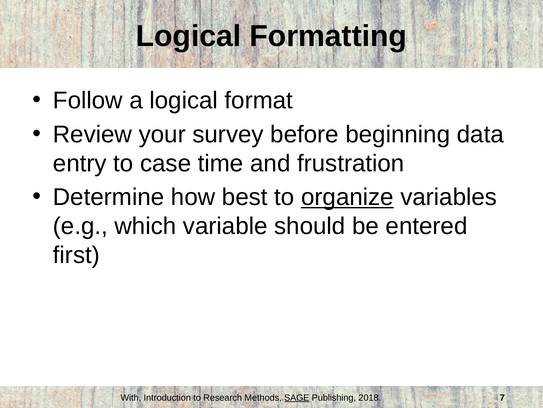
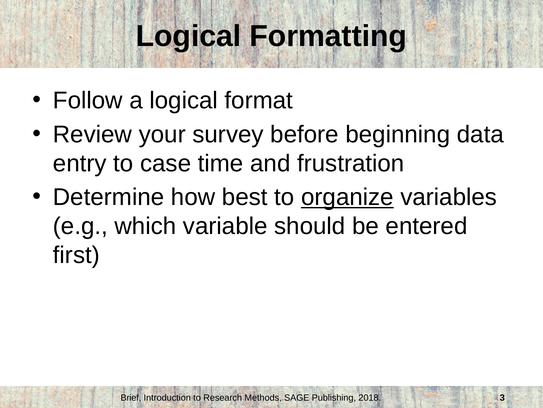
With: With -> Brief (131, 397)
SAGE underline: present -> none (297, 397)
7: 7 -> 3 (502, 397)
